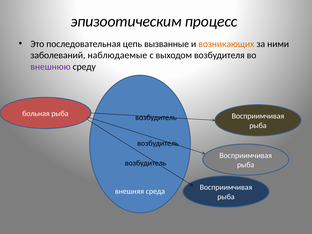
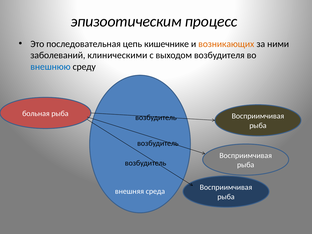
вызванные: вызванные -> кишечнике (167, 44)
наблюдаемые: наблюдаемые -> клиническими (117, 55)
внешнюю colour: purple -> blue (50, 67)
